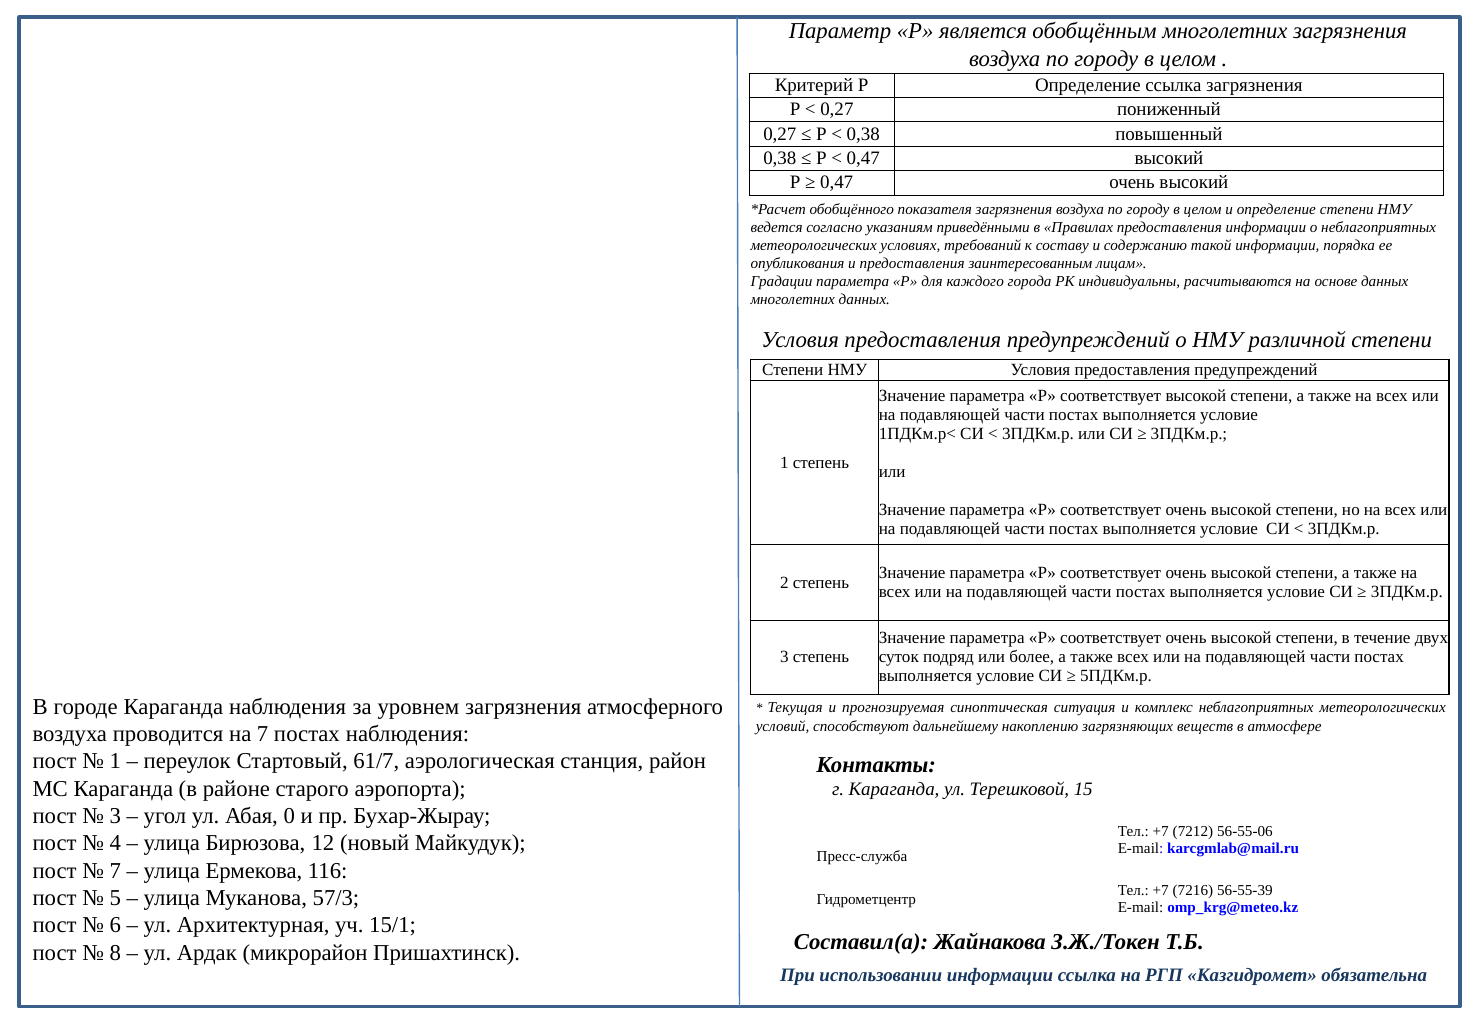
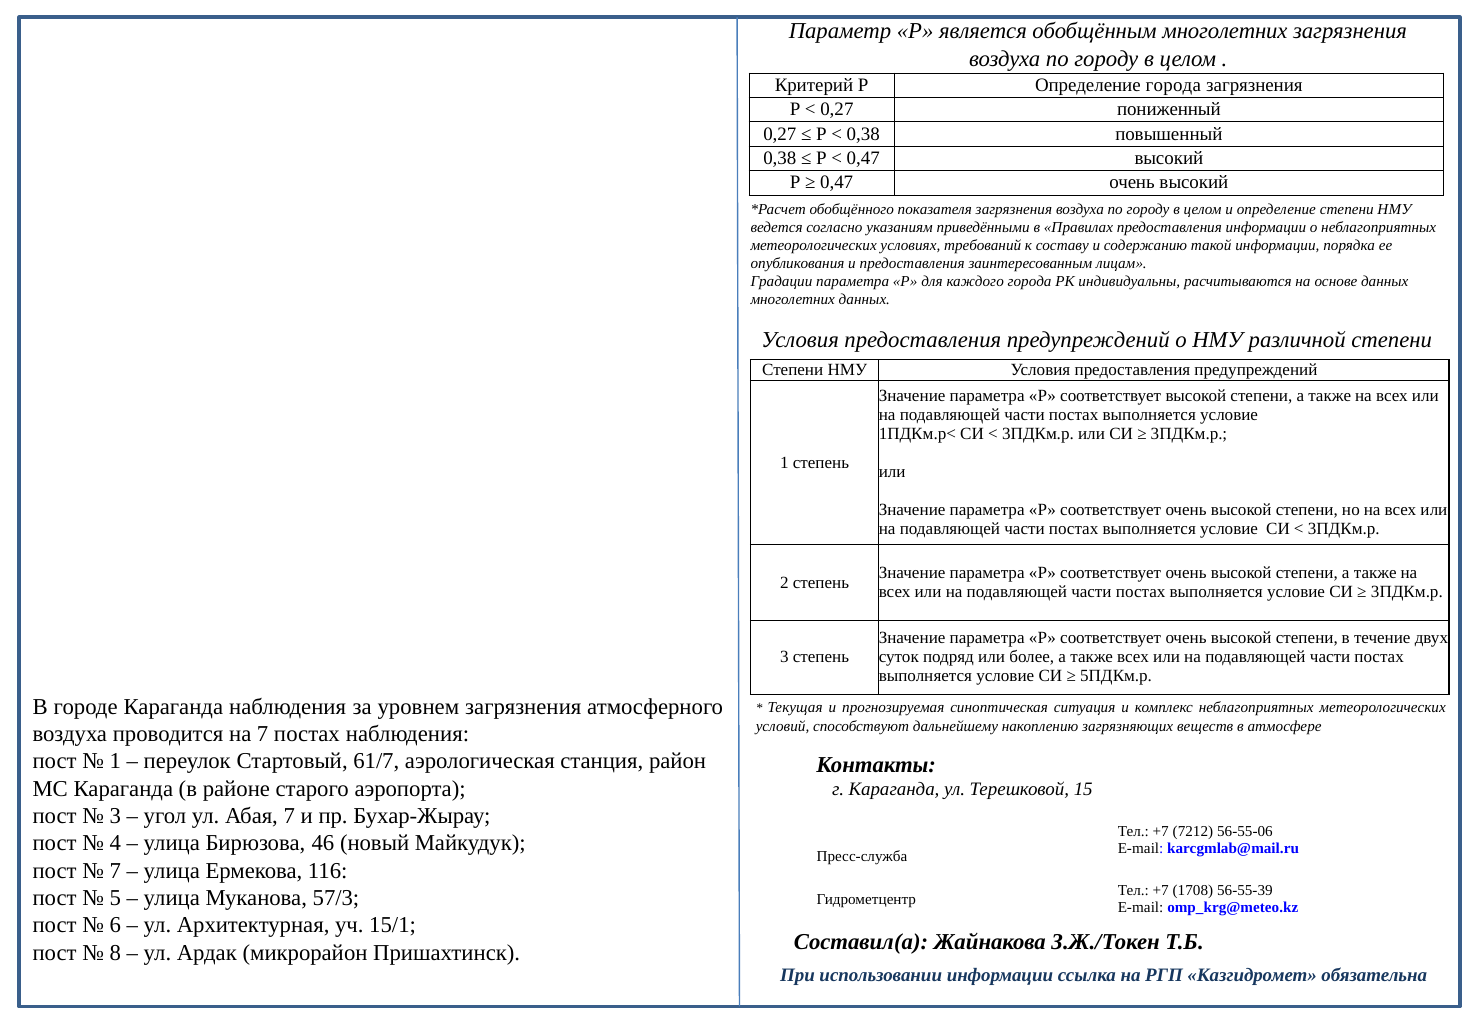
Определение ссылка: ссылка -> города (1173, 85)
Абая 0: 0 -> 7 (289, 816)
12: 12 -> 46 (323, 843)
7216: 7216 -> 1708 (1193, 891)
